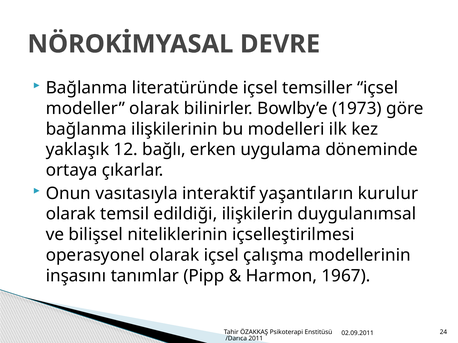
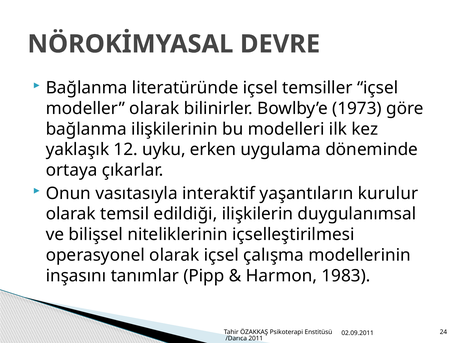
bağlı: bağlı -> uyku (164, 150)
1967: 1967 -> 1983 (346, 276)
